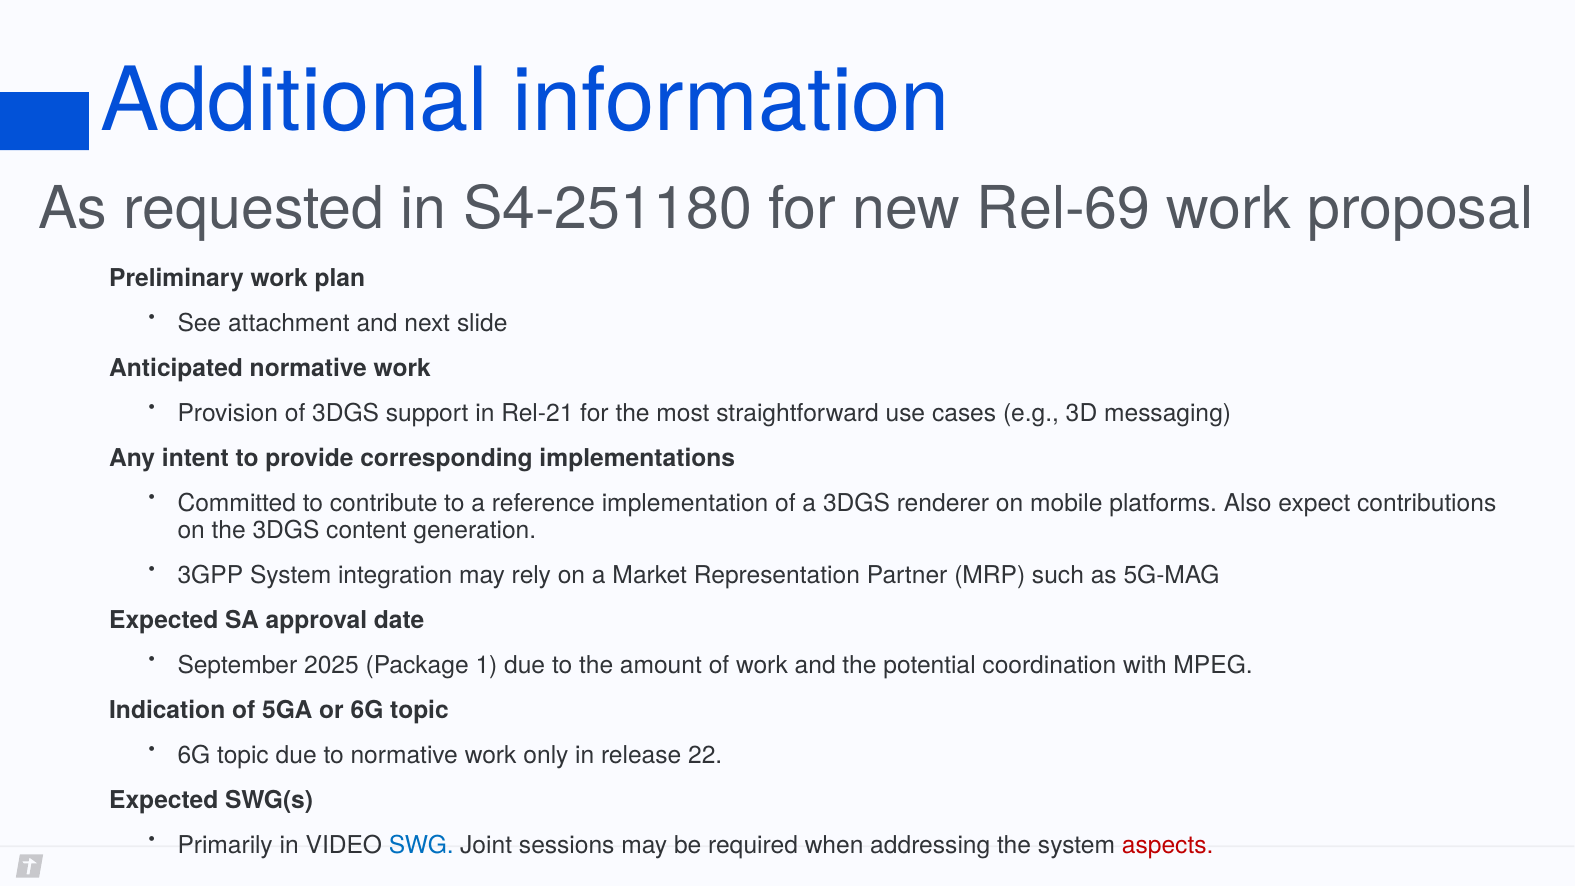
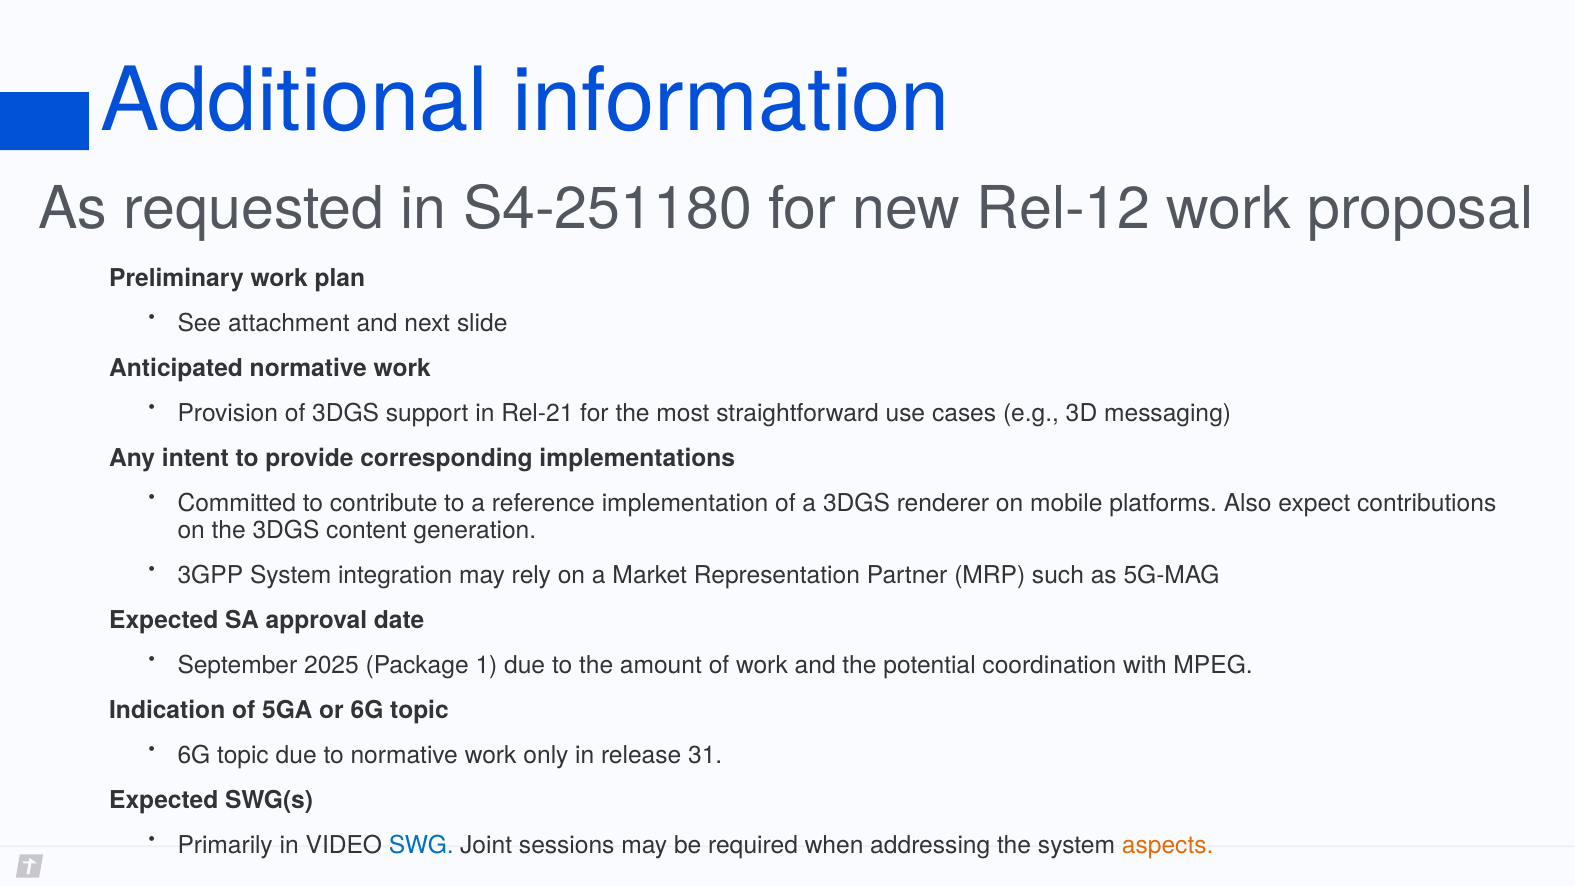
Rel-69: Rel-69 -> Rel-12 (1064, 209)
22: 22 -> 31 (705, 755)
aspects colour: red -> orange (1168, 845)
